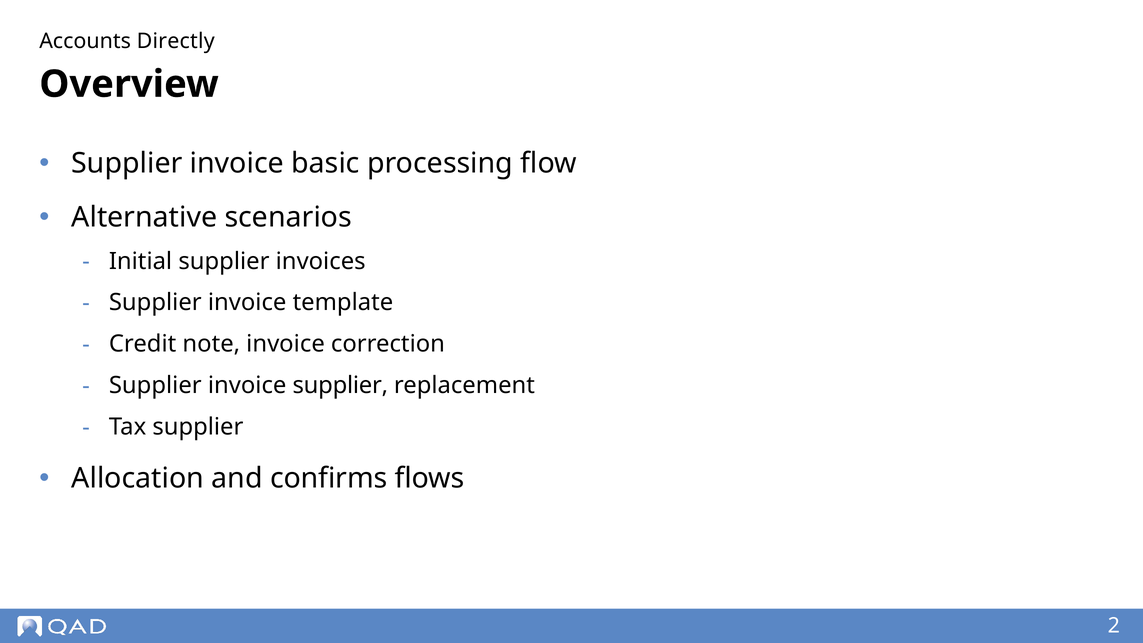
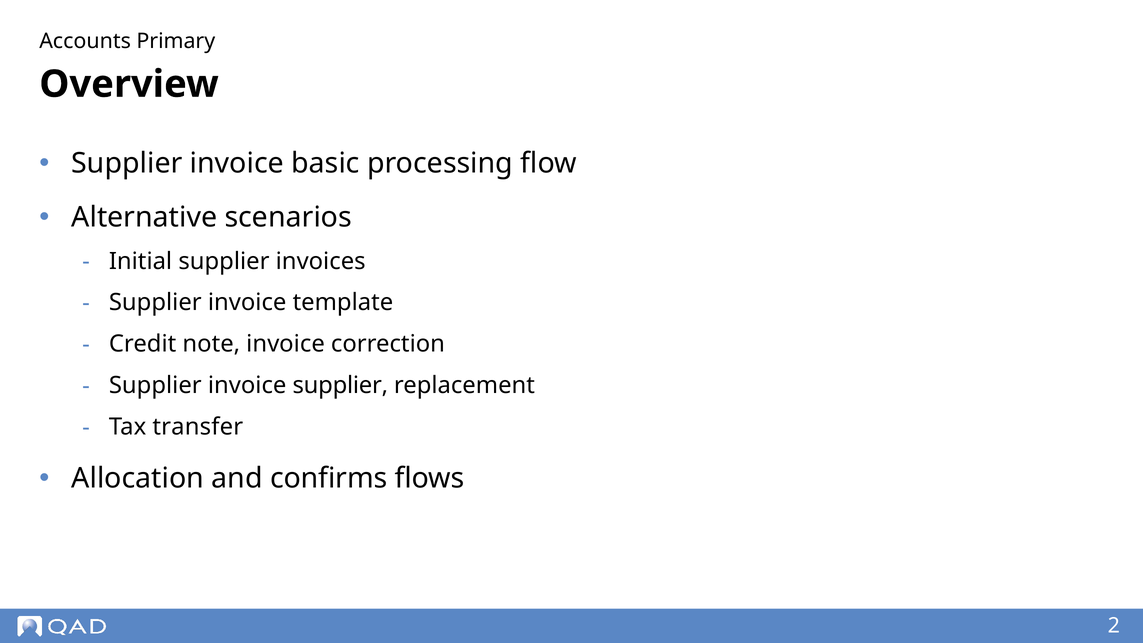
Directly: Directly -> Primary (176, 41)
Tax supplier: supplier -> transfer (198, 427)
